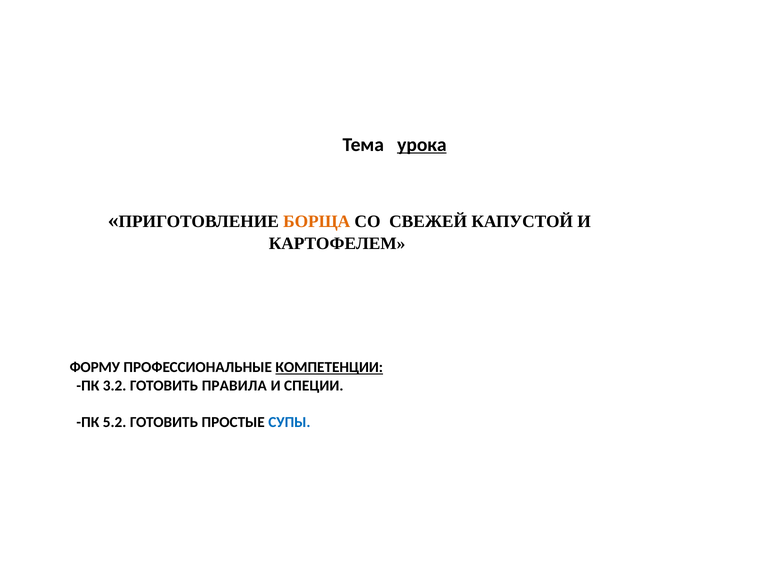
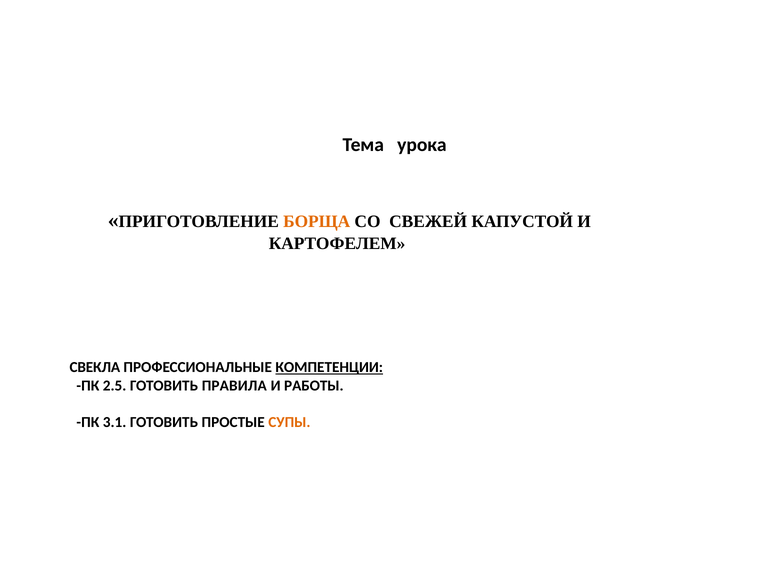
урока underline: present -> none (422, 145)
ФОРМУ: ФОРМУ -> СВЕКЛА (95, 368)
3.2: 3.2 -> 2.5 (115, 386)
СПЕЦИИ: СПЕЦИИ -> РАБОТЫ (314, 386)
5.2: 5.2 -> 3.1 (115, 422)
СУПЫ colour: blue -> orange (289, 422)
